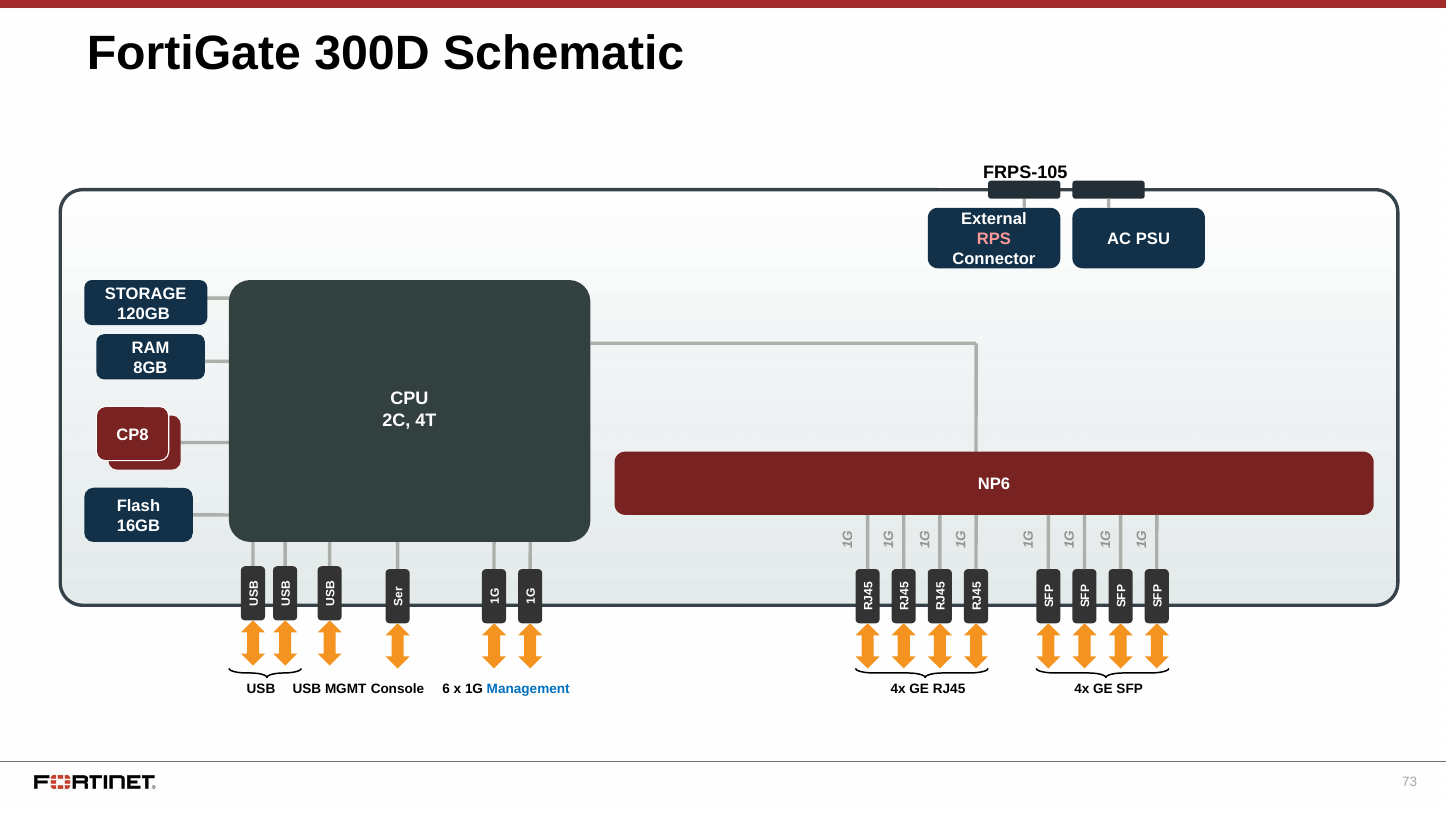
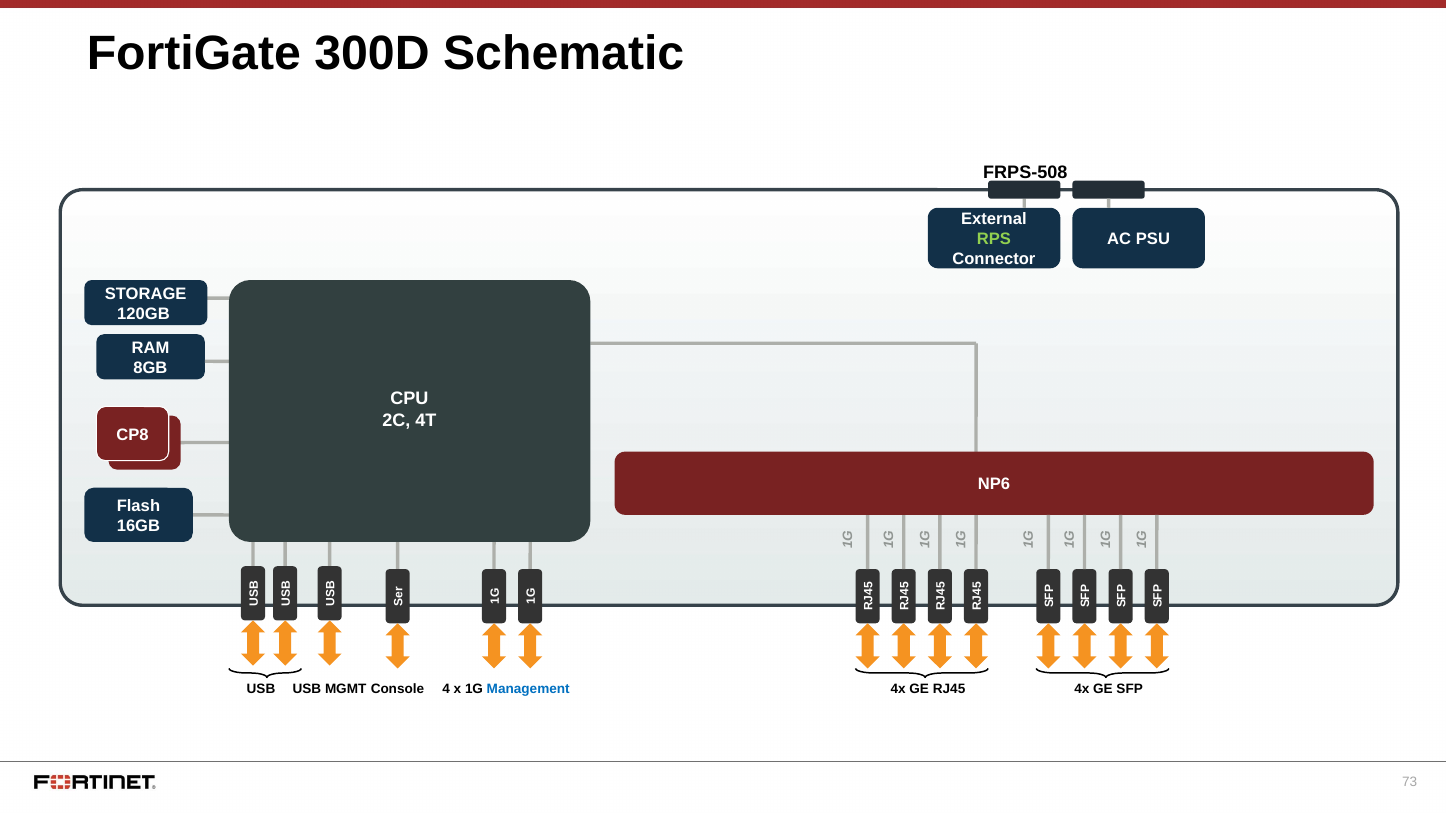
FRPS-105: FRPS-105 -> FRPS-508 (1025, 173)
RPS colour: pink -> light green (994, 239)
Console 6: 6 -> 4 (446, 690)
